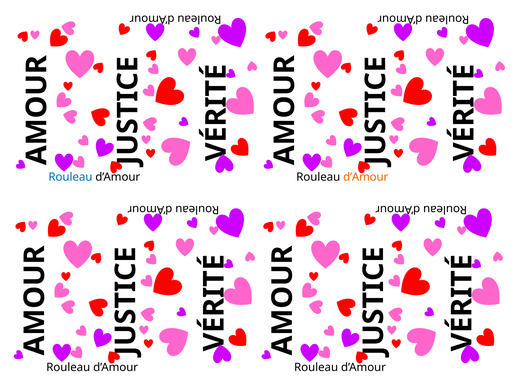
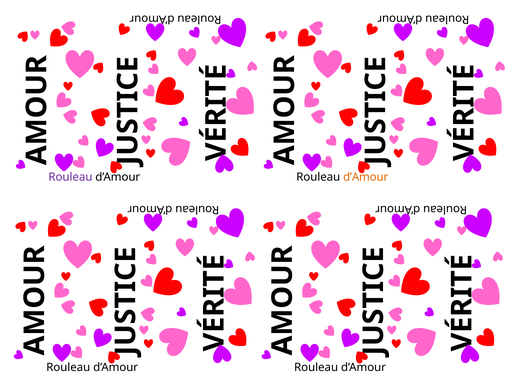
Rouleau colour: blue -> purple (70, 177)
